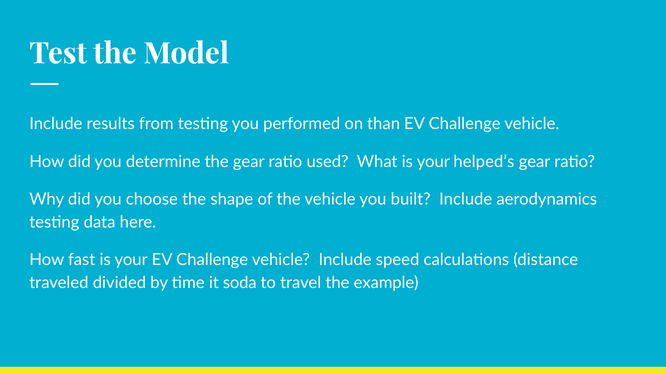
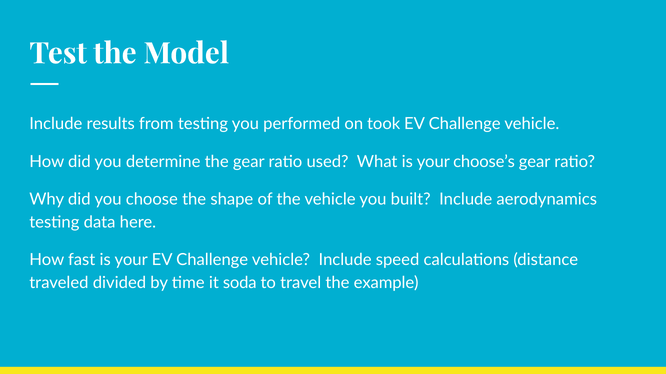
than: than -> took (384, 124)
helped’s: helped’s -> choose’s (484, 162)
